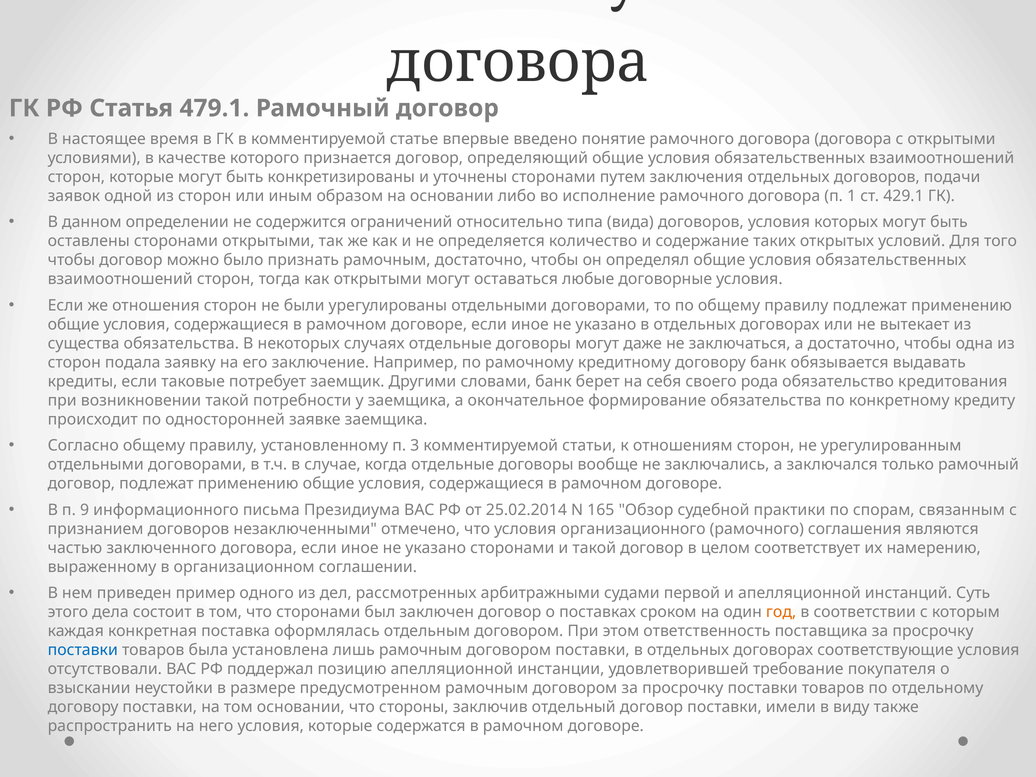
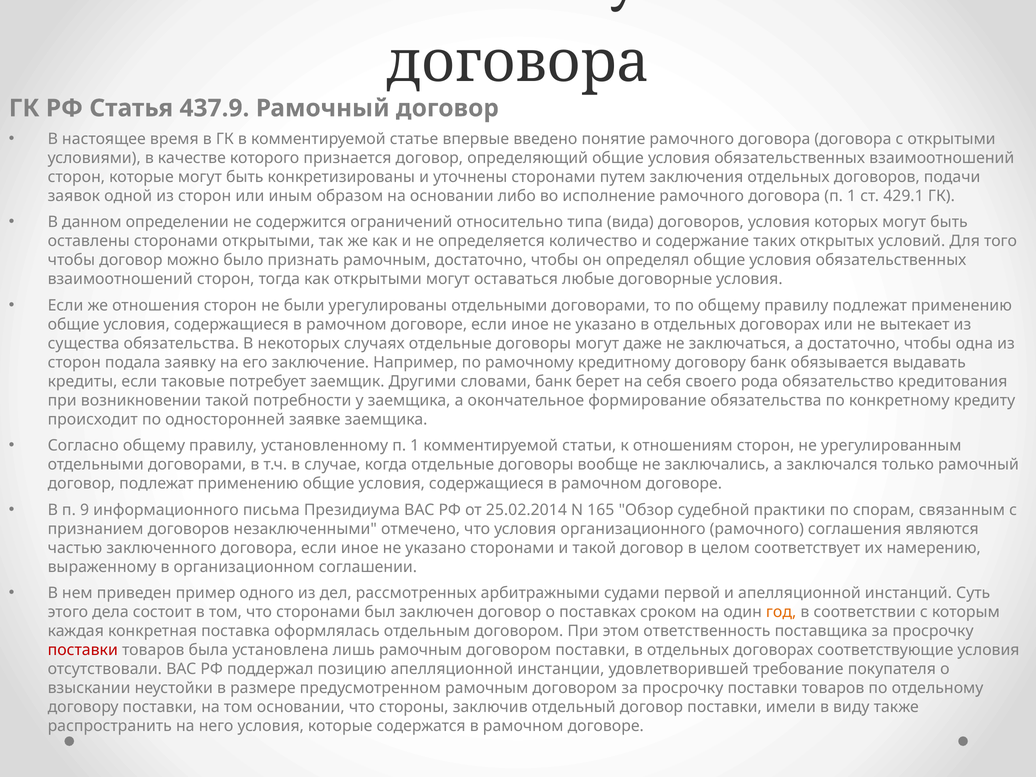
479.1: 479.1 -> 437.9 (214, 108)
установленному п 3: 3 -> 1 (415, 446)
поставки colour: blue -> red (83, 650)
